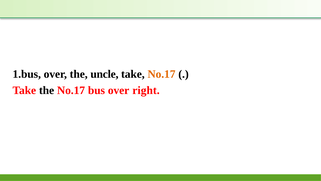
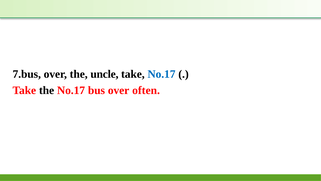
1.bus: 1.bus -> 7.bus (27, 74)
No.17 colour: orange -> blue (162, 74)
right: right -> often (146, 90)
